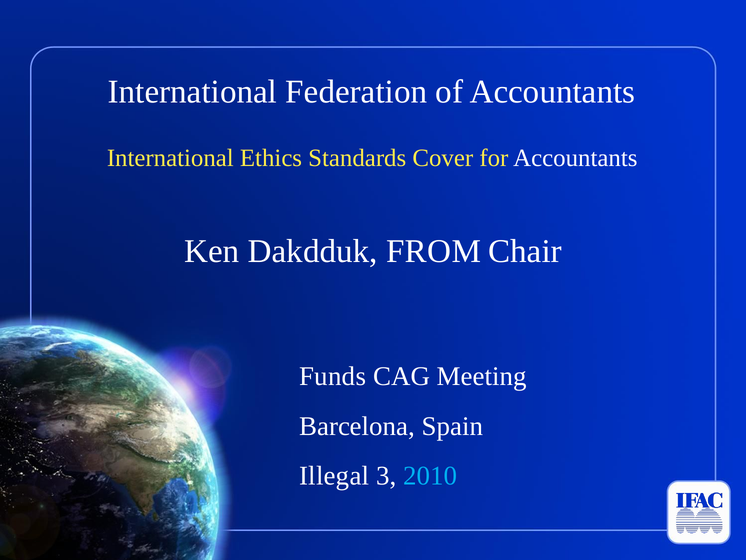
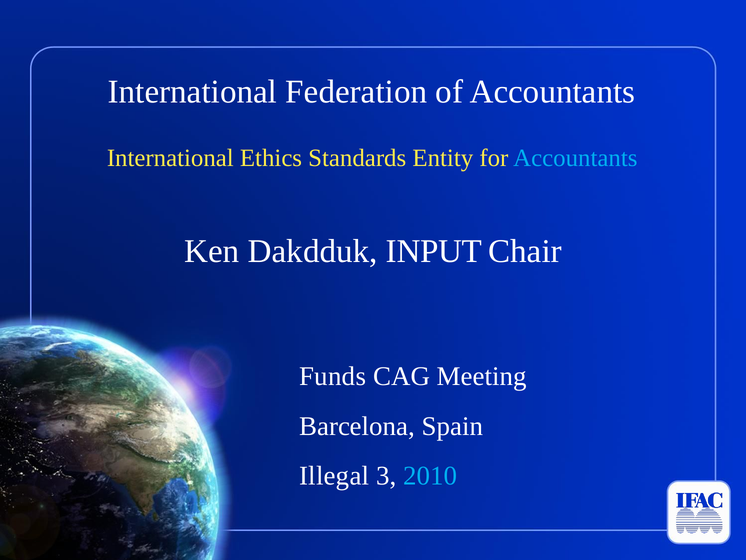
Cover: Cover -> Entity (443, 158)
Accountants colour: white -> light blue (575, 158)
FROM: FROM -> INPUT (434, 251)
